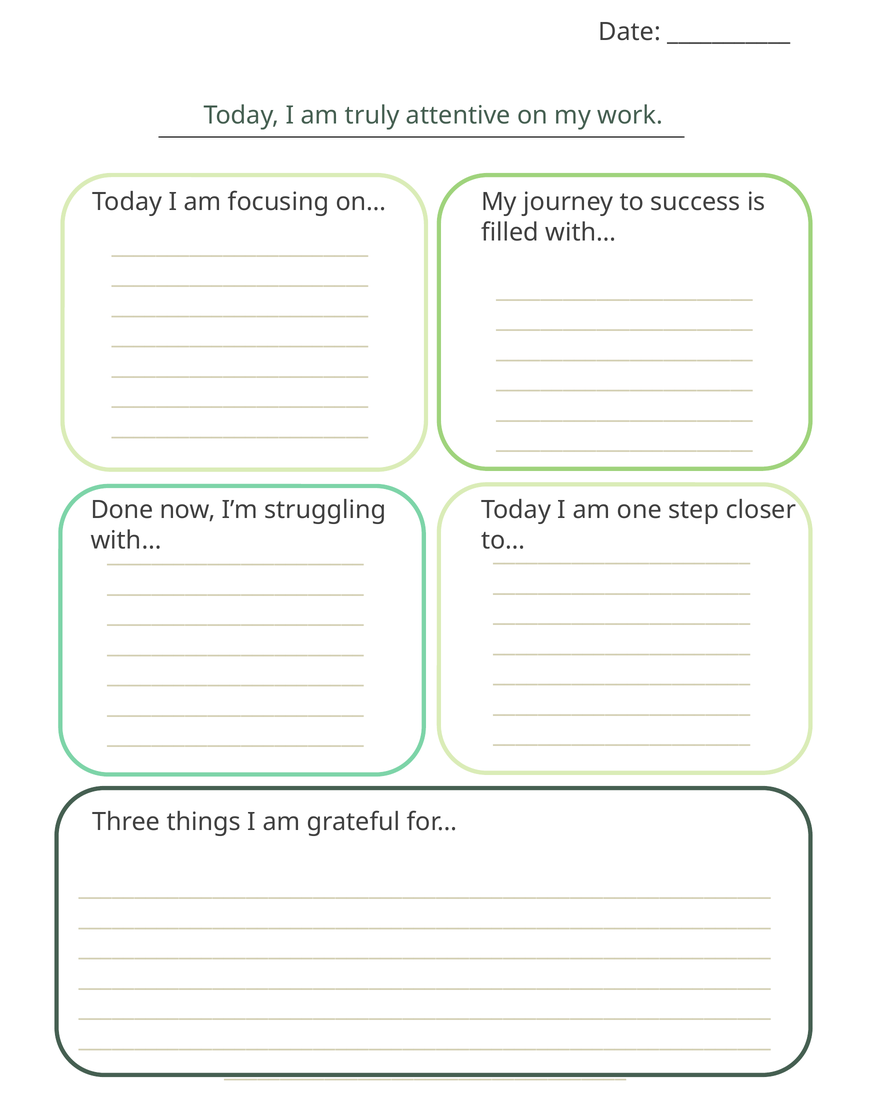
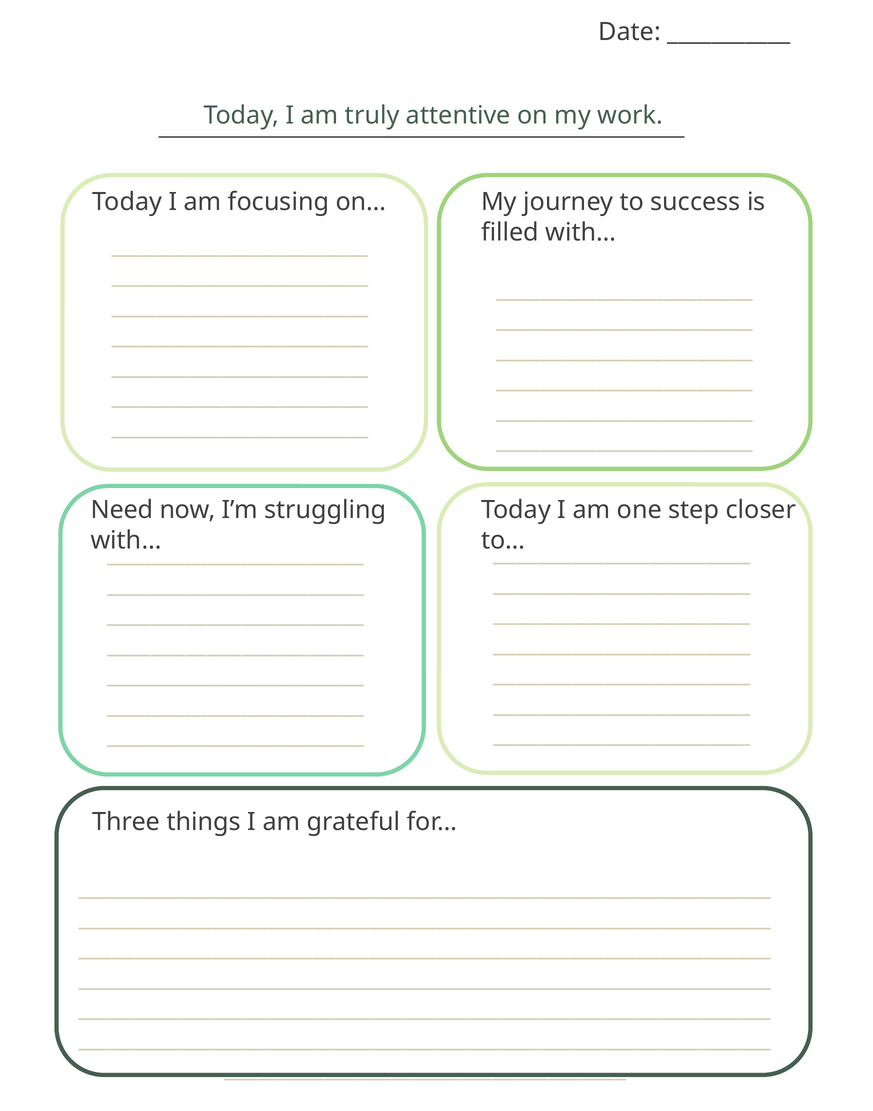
Done: Done -> Need (122, 510)
